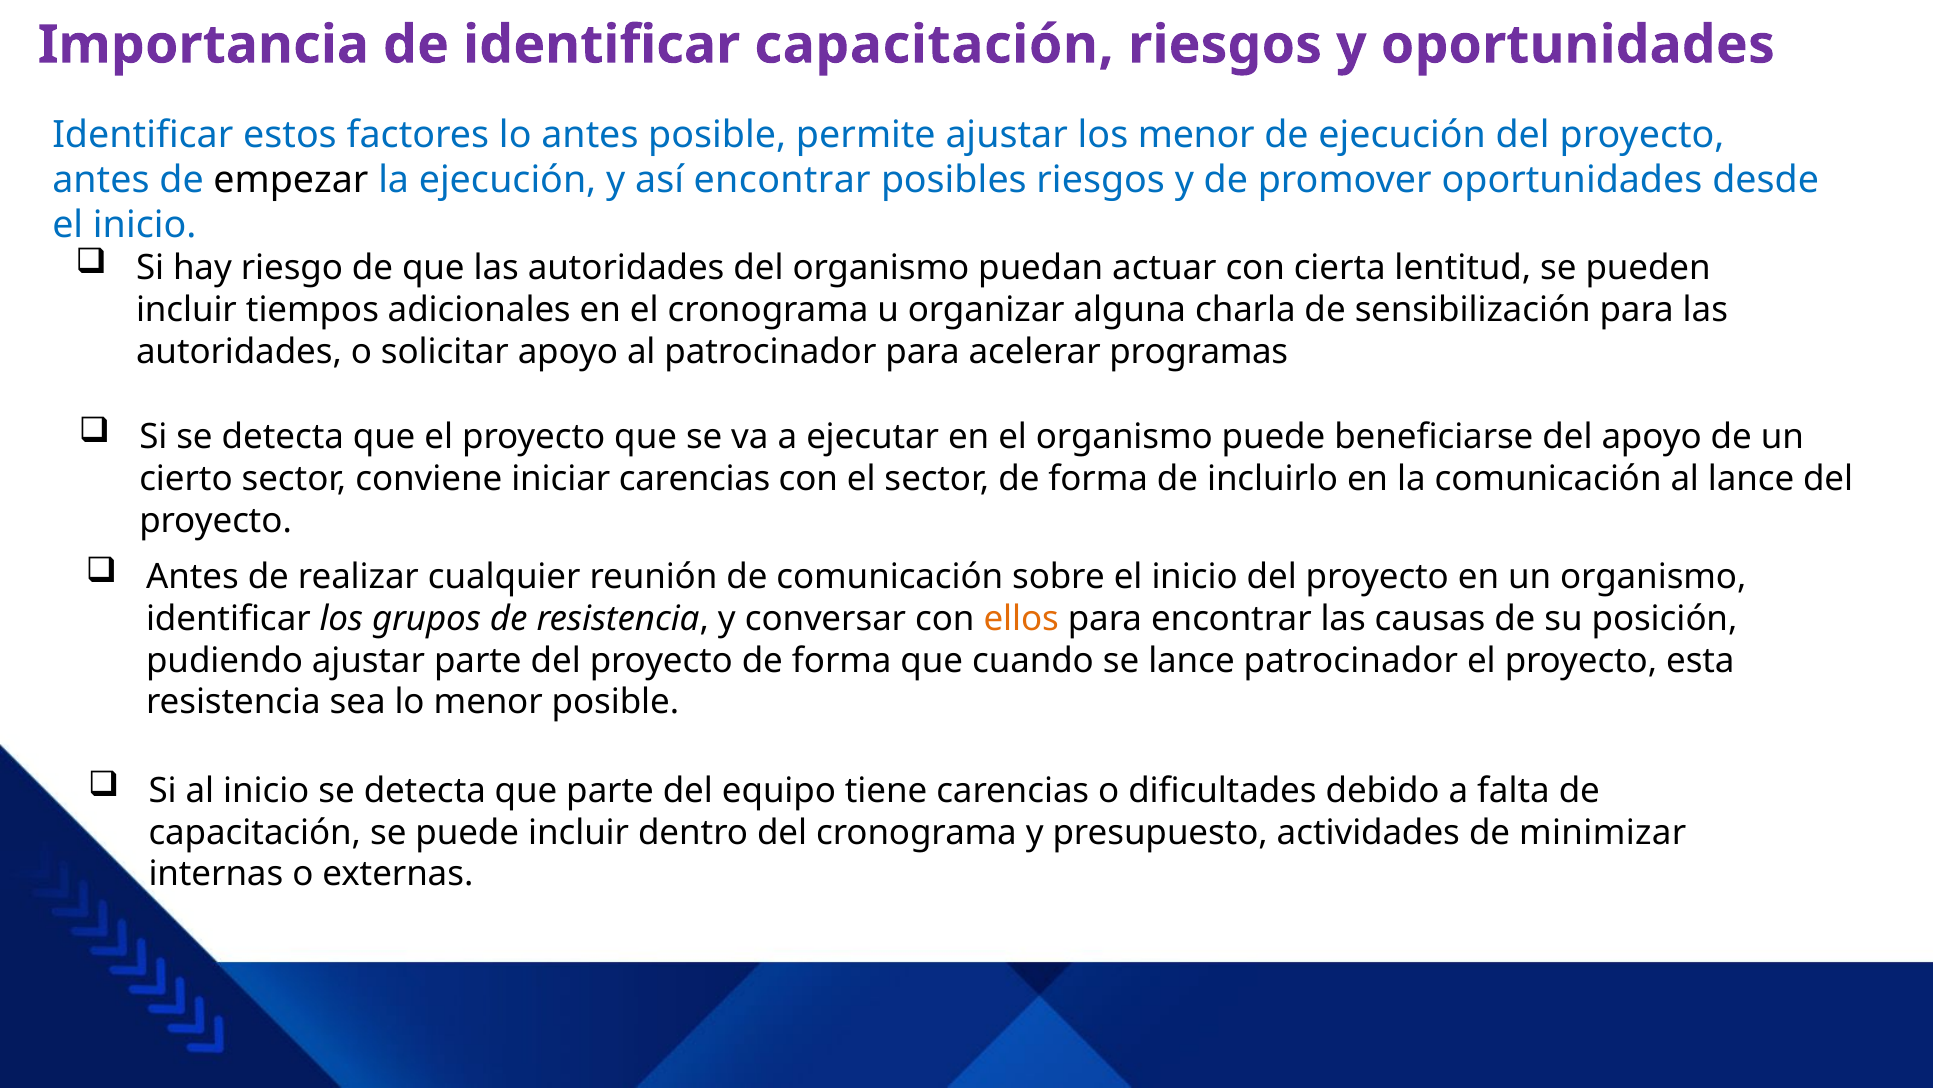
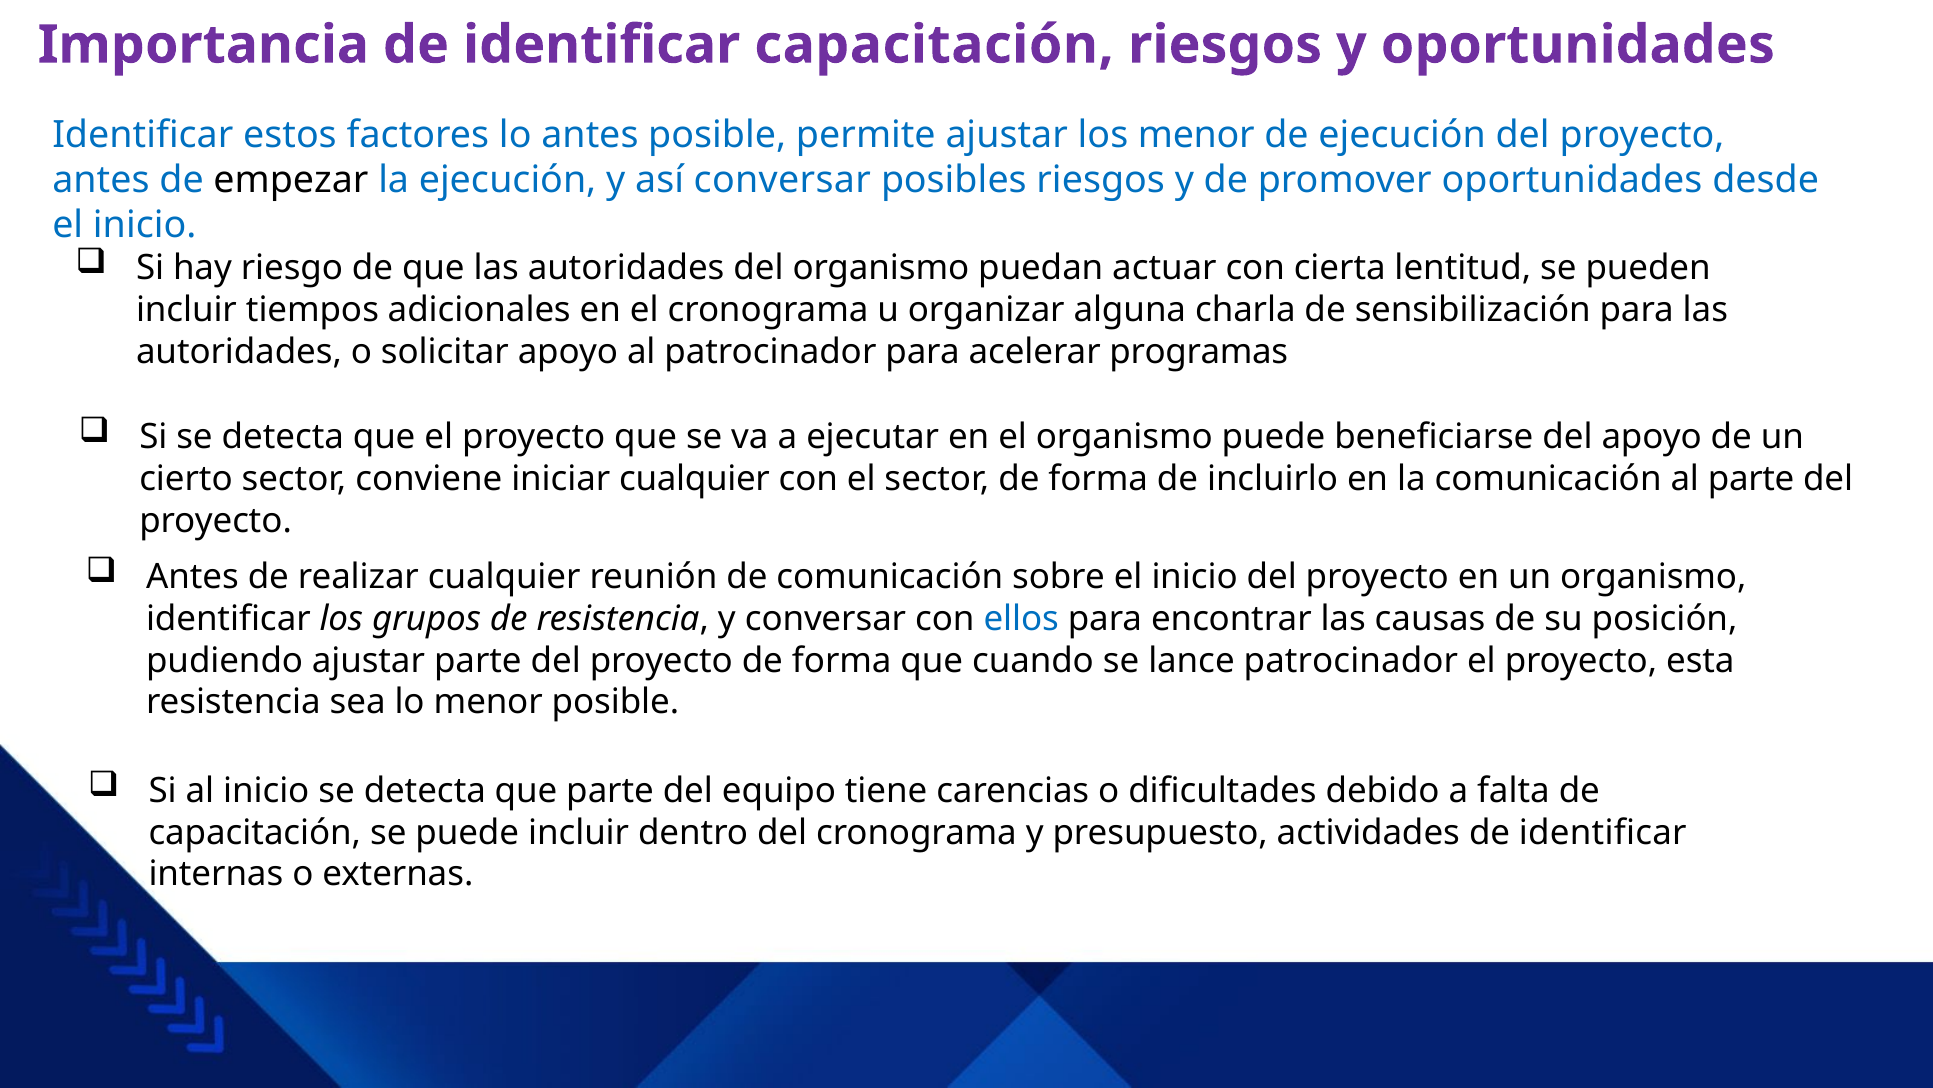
así encontrar: encontrar -> conversar (782, 180)
iniciar carencias: carencias -> cualquier (695, 478)
al lance: lance -> parte (1751, 478)
ellos colour: orange -> blue (1021, 618)
actividades de minimizar: minimizar -> identificar (1603, 832)
